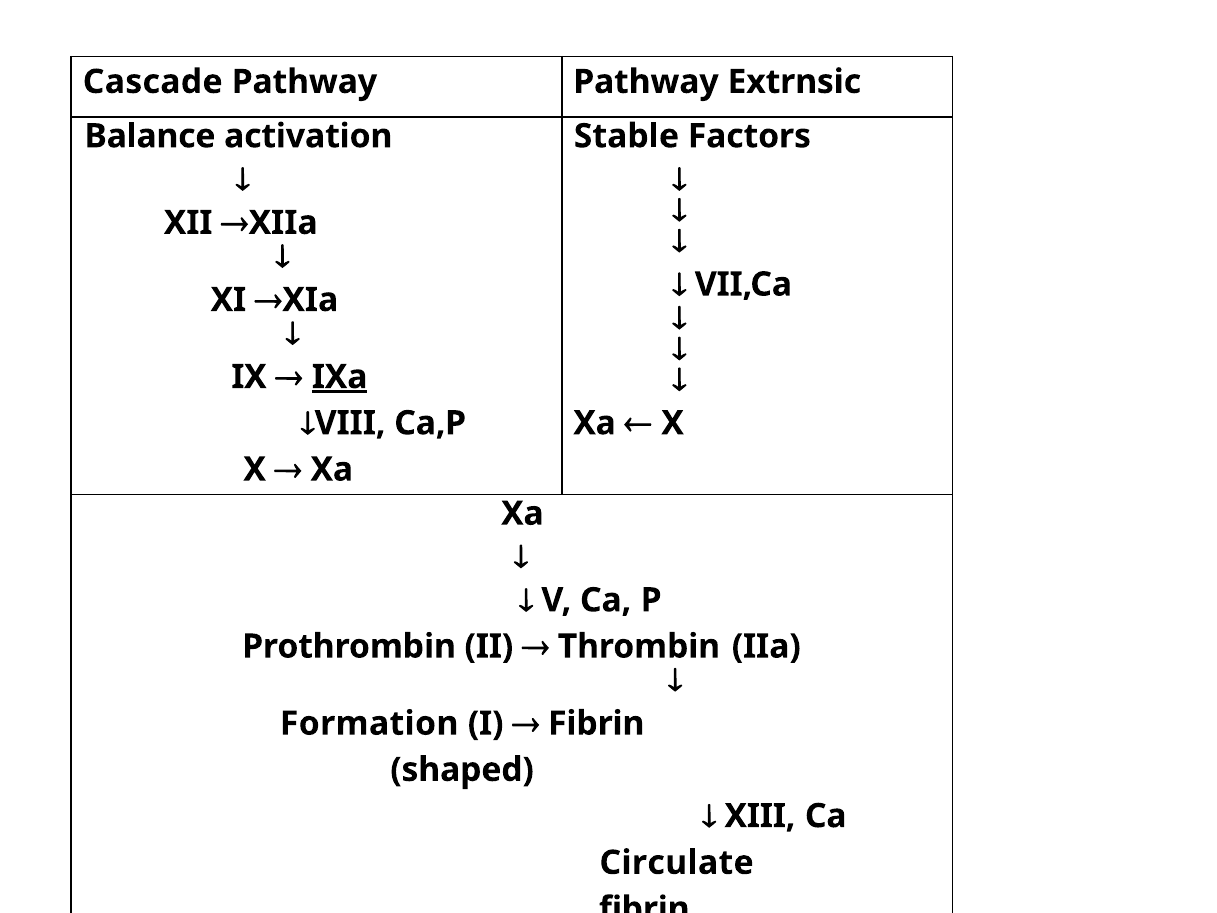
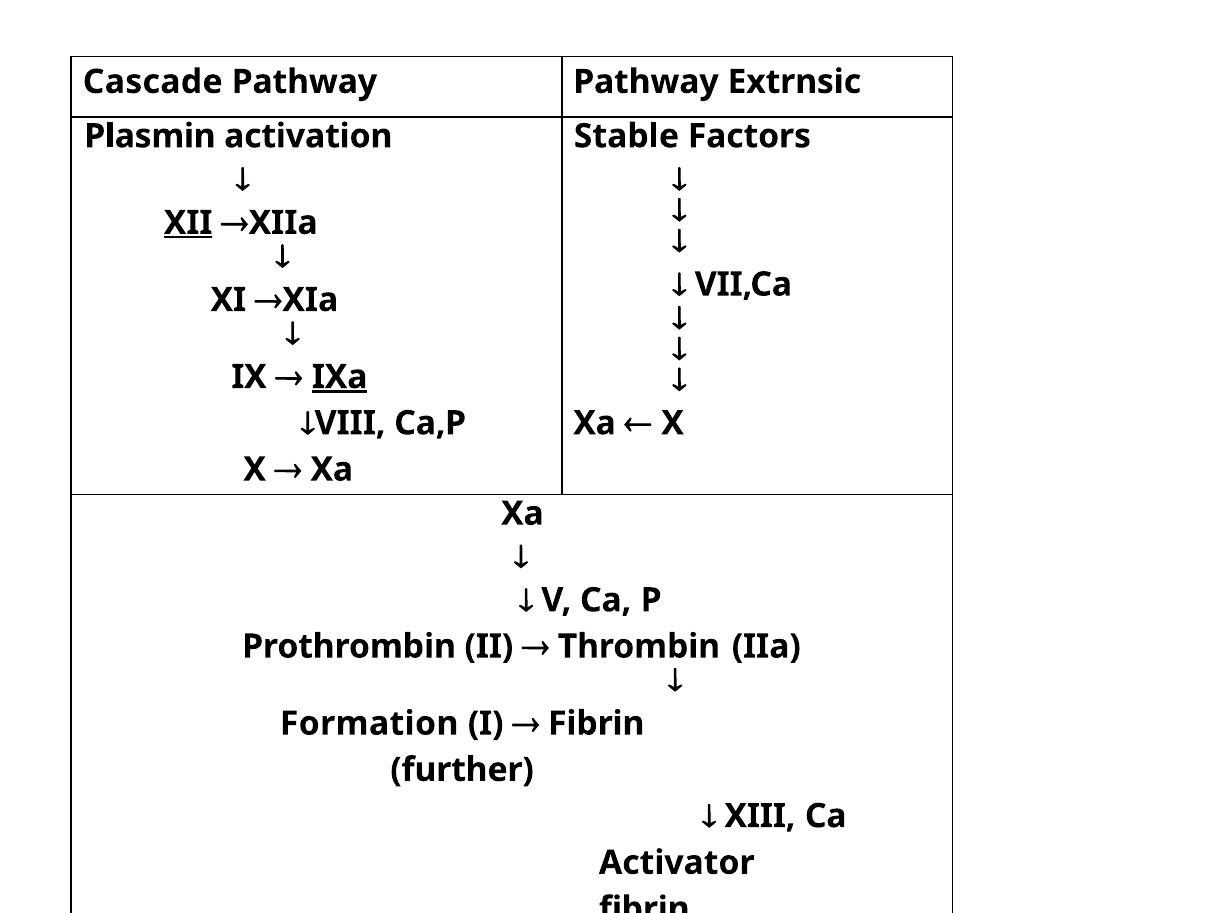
Balance: Balance -> Plasmin (150, 136)
XII underline: none -> present (188, 223)
shaped: shaped -> further (462, 770)
Circulate: Circulate -> Activator (677, 862)
